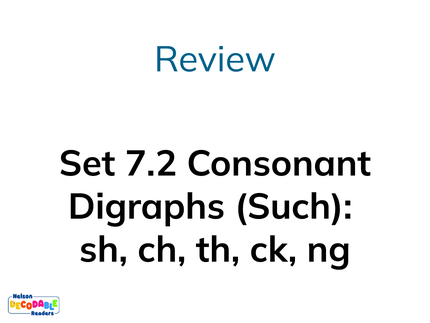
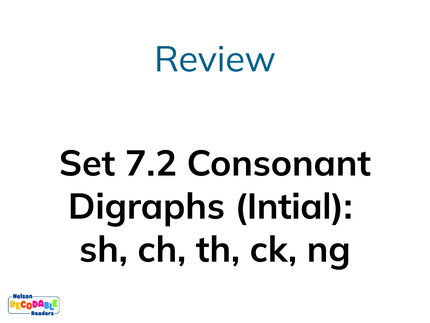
Such: Such -> Intial (294, 206)
